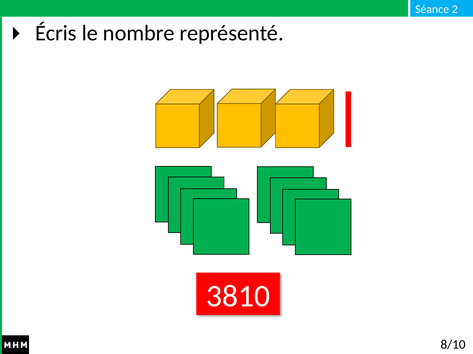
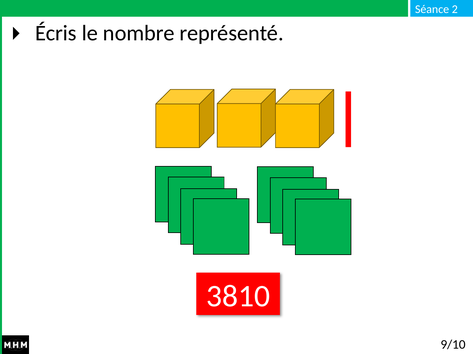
8/10: 8/10 -> 9/10 (453, 345)
